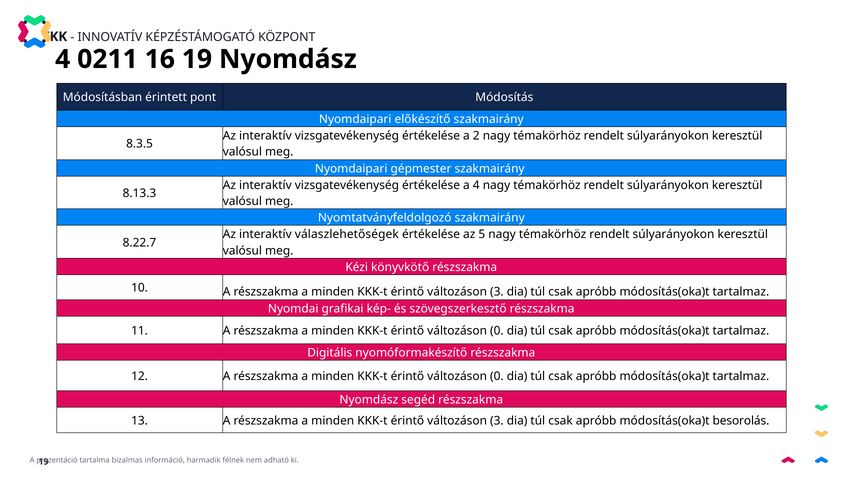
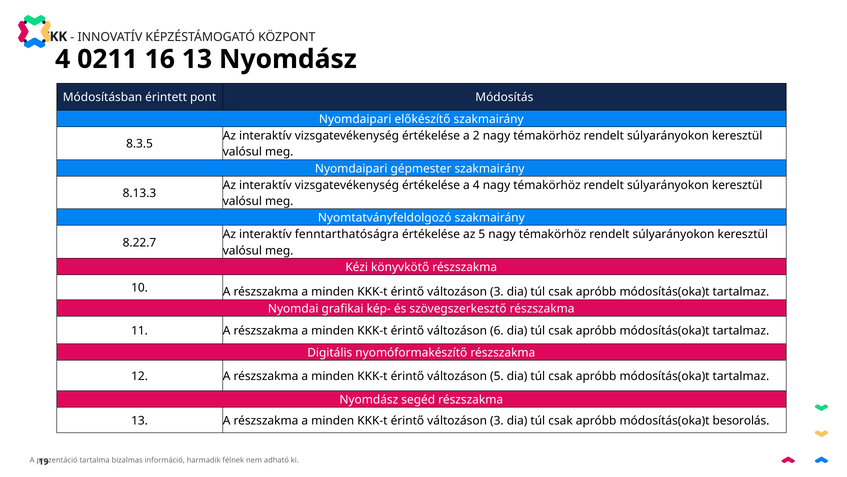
16 19: 19 -> 13 (197, 59)
válaszlehetőségek: válaszlehetőségek -> fenntarthatóságra (347, 234)
0: 0 -> 6 (497, 330)
0: 0 -> 5 (497, 376)
